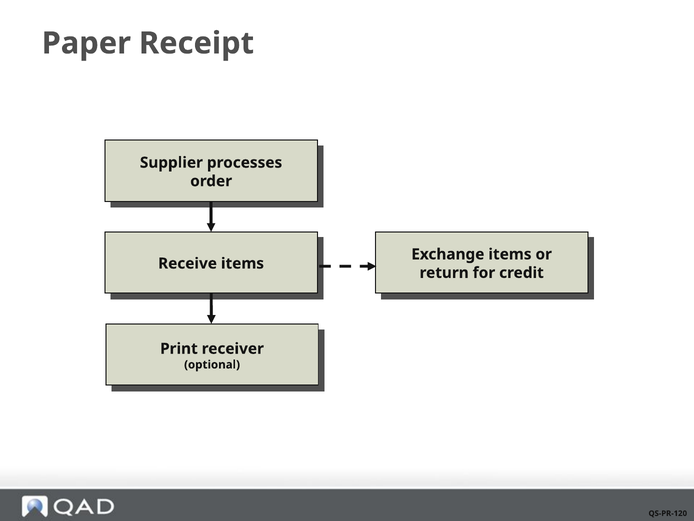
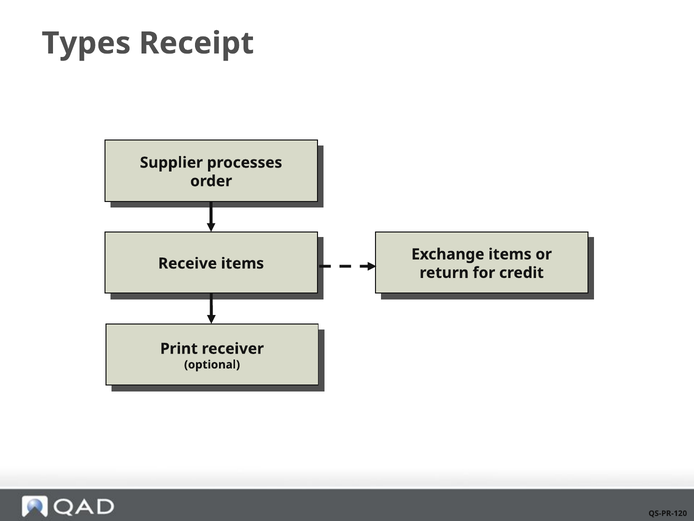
Paper: Paper -> Types (86, 43)
